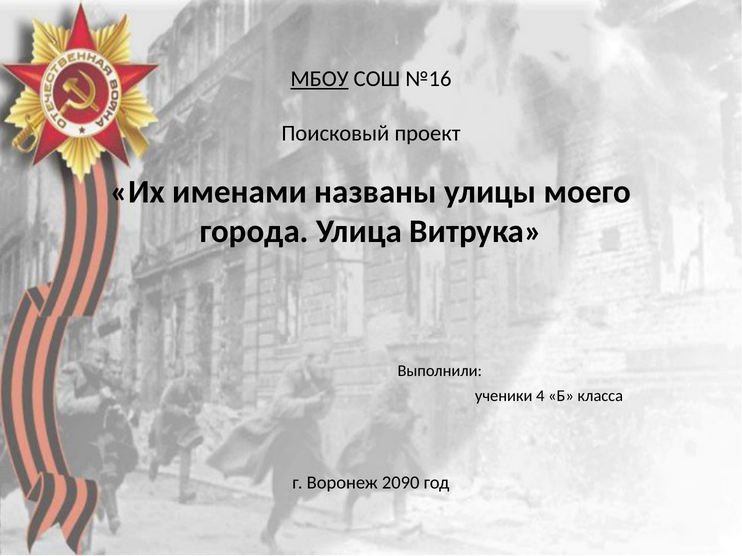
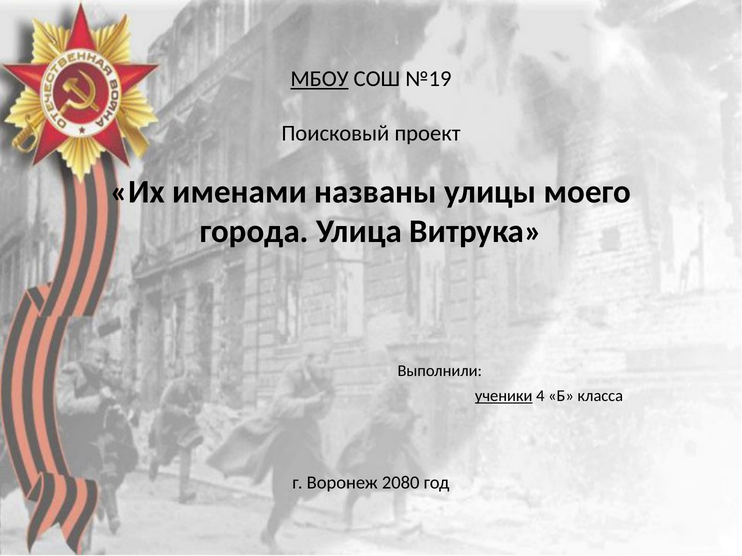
№16: №16 -> №19 (428, 79)
ученики underline: none -> present (504, 396)
2090: 2090 -> 2080 (401, 483)
